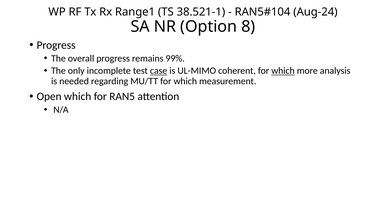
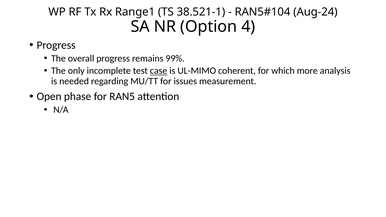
8: 8 -> 4 (248, 27)
which underline: present -> none (283, 71)
MU/TT for which: which -> issues (185, 81)
Open which: which -> phase (78, 97)
